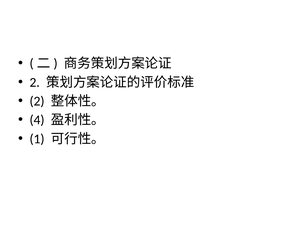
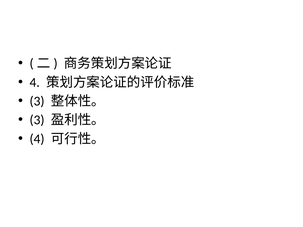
2: 2 -> 4 (35, 82)
2: 2 -> 3 (37, 101)
4: 4 -> 3 (37, 120)
1: 1 -> 4 (37, 139)
